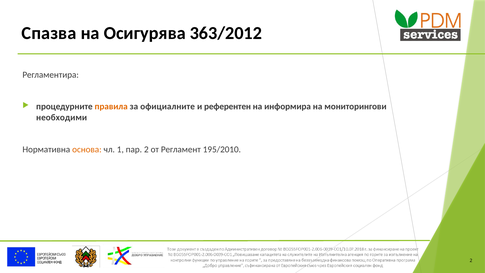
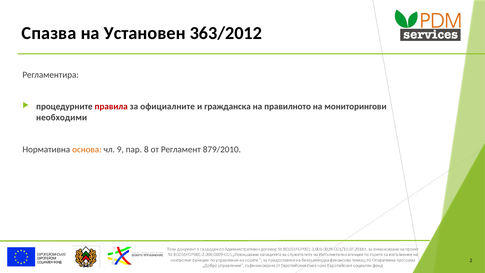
Осигурява: Осигурява -> Установен (145, 33)
правила colour: orange -> red (111, 107)
референтен: референтен -> гражданска (228, 107)
информира: информира -> правилното (288, 107)
1: 1 -> 9 (120, 149)
пар 2: 2 -> 8 (146, 149)
195/2010: 195/2010 -> 879/2010 (222, 149)
